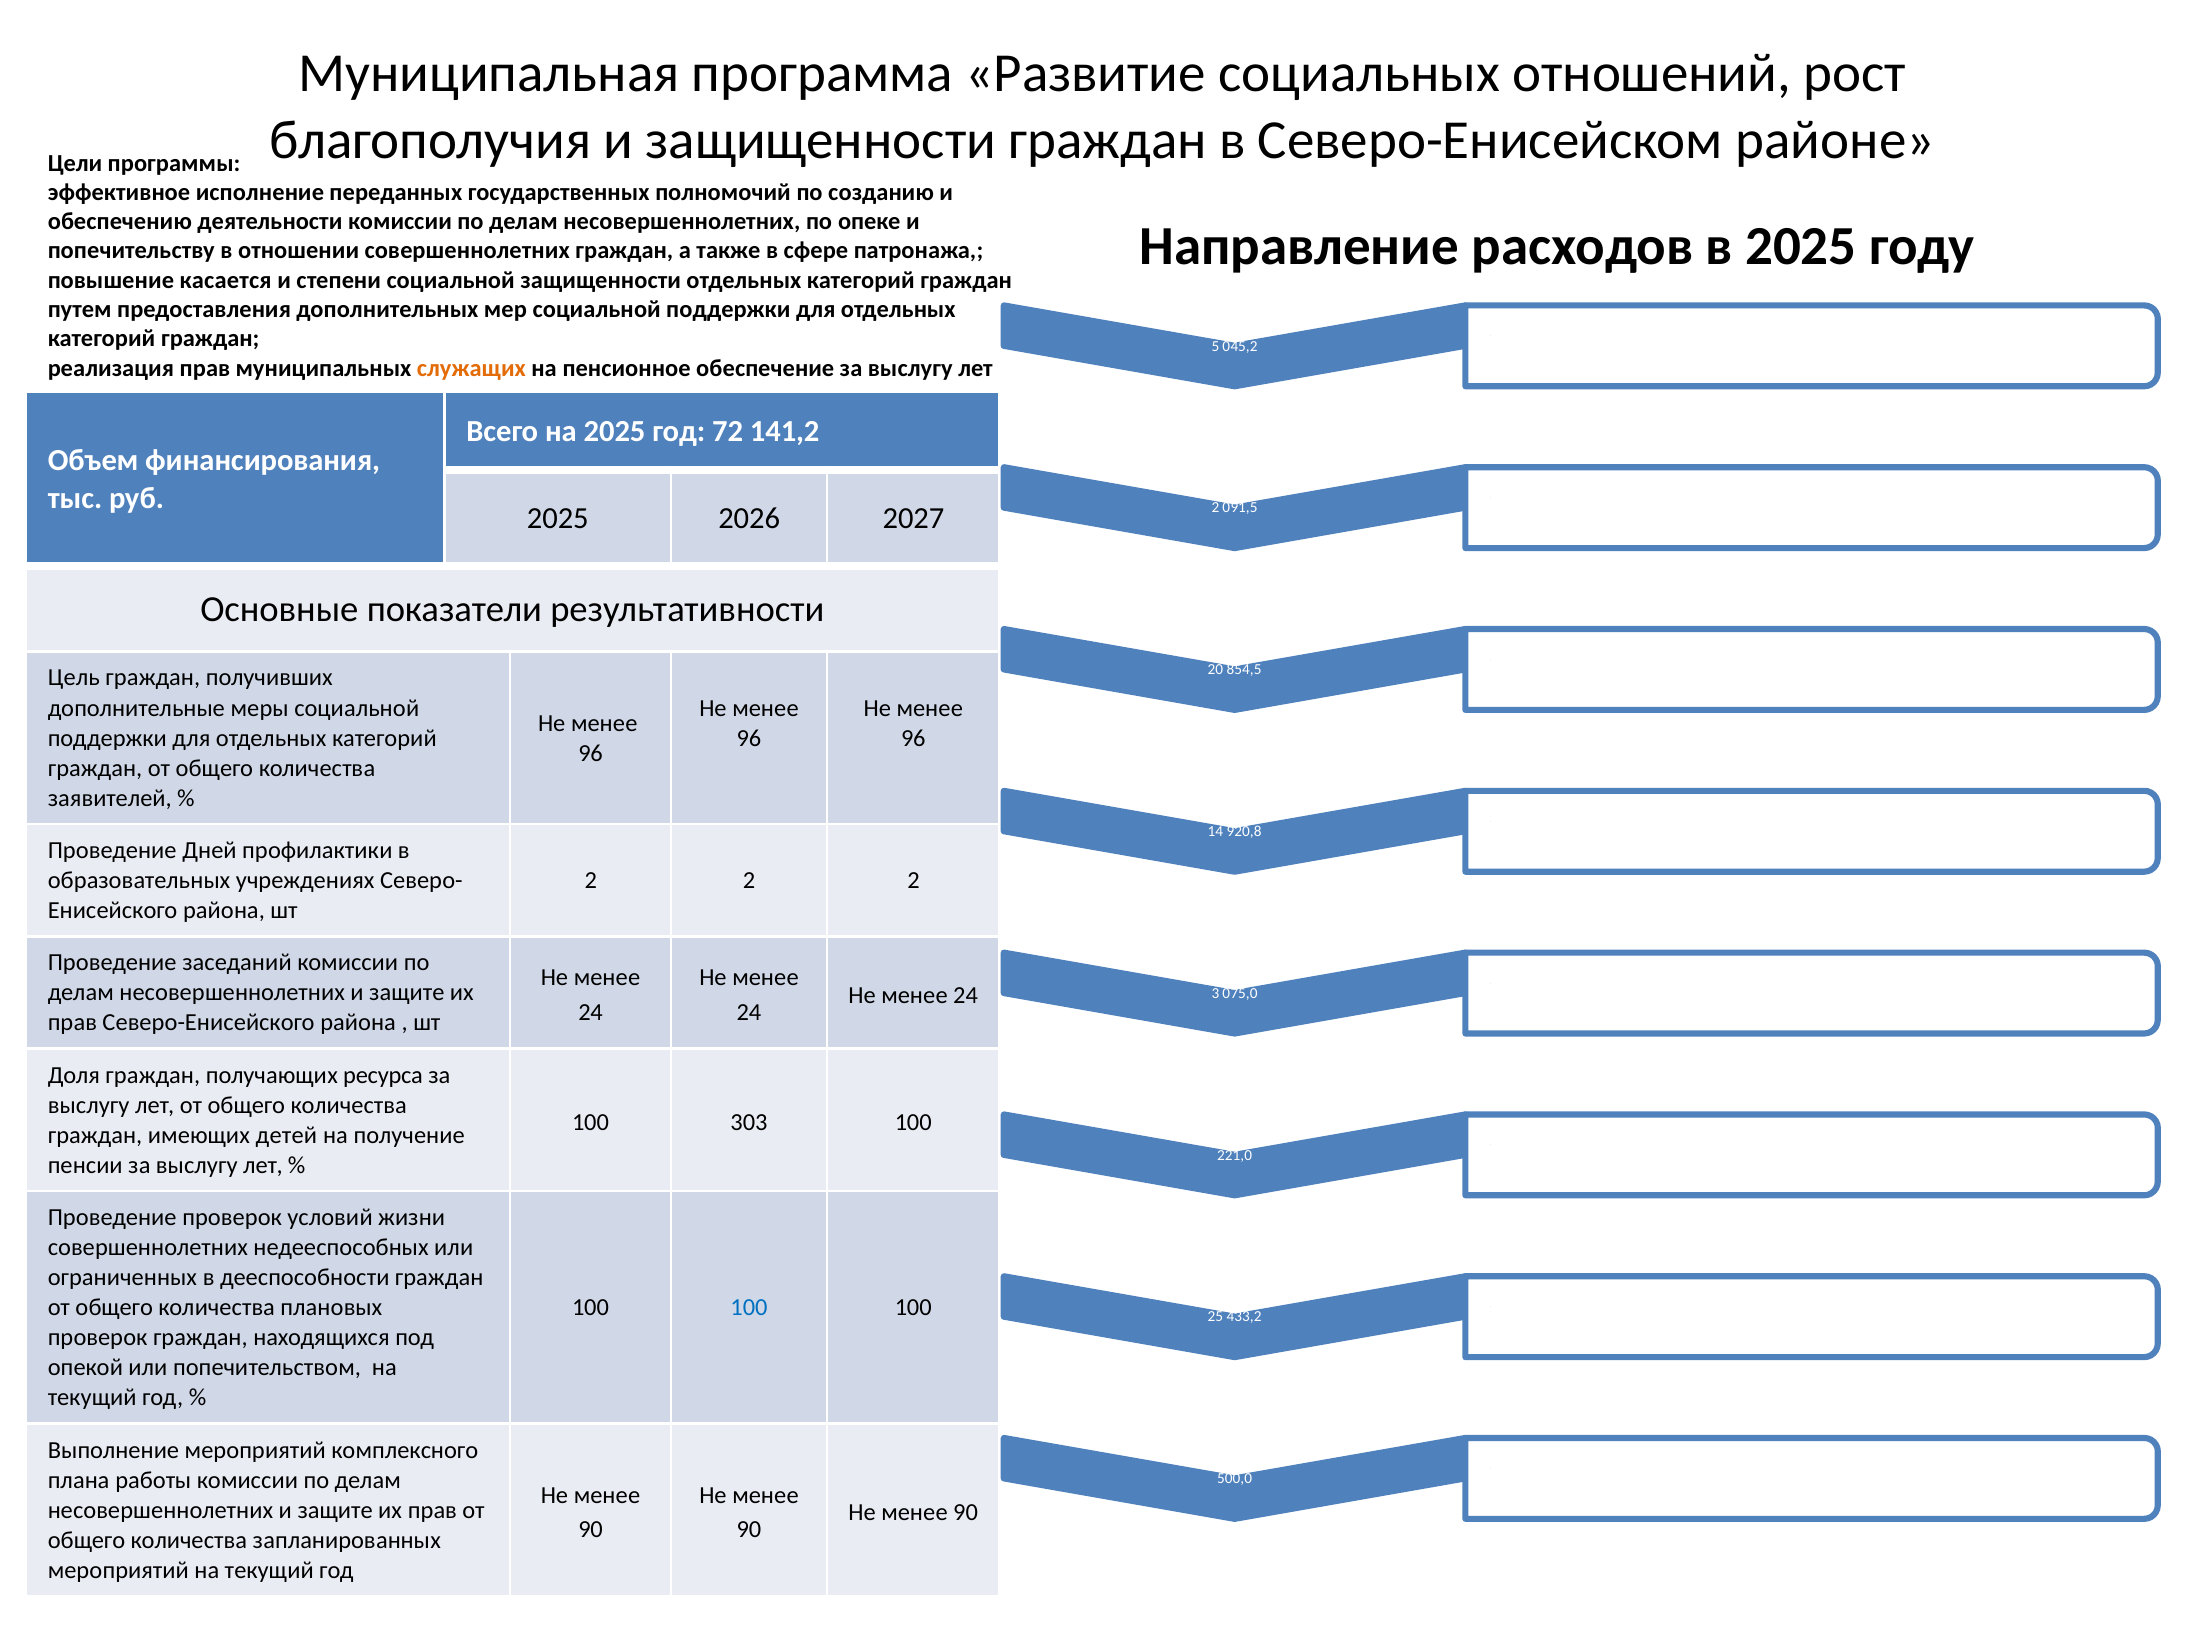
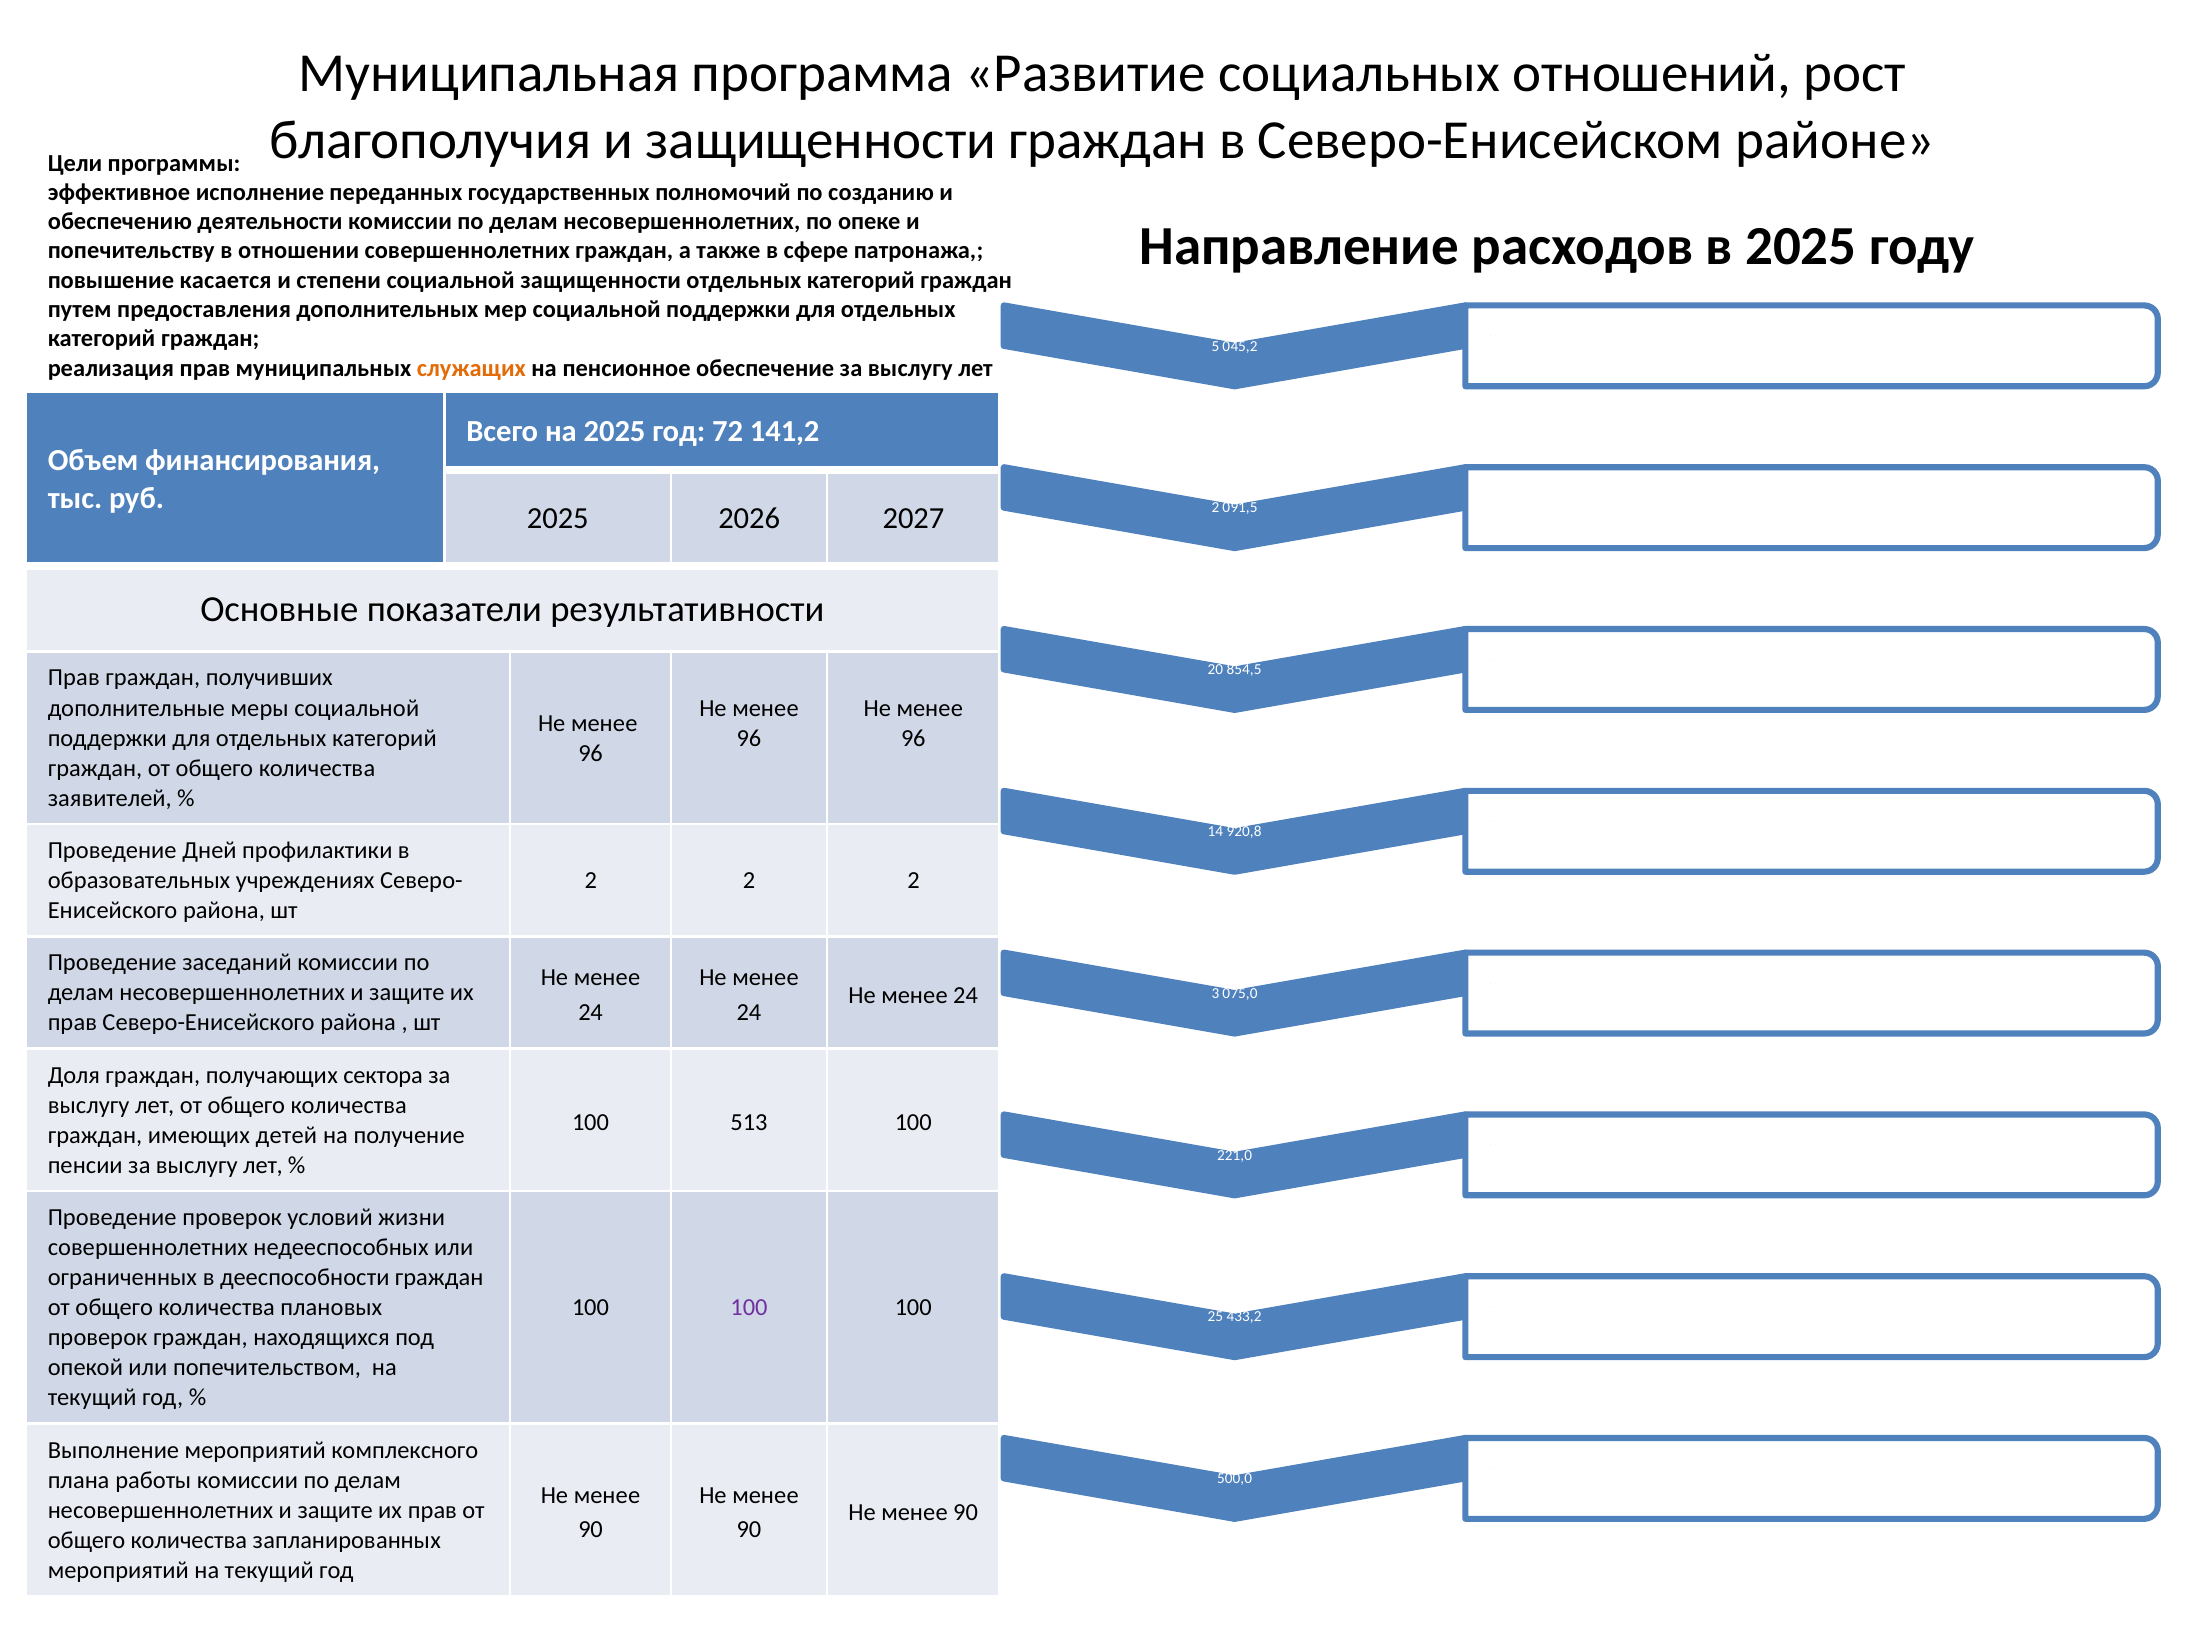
Цель: Цель -> Прав (74, 678)
ресурса: ресурса -> сектора (383, 1075)
303: 303 -> 513 (749, 1122)
100 colour: blue -> purple (749, 1307)
